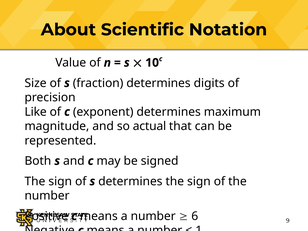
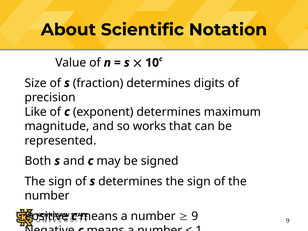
actual: actual -> works (149, 126)
6: 6 -> 9 (195, 216)
